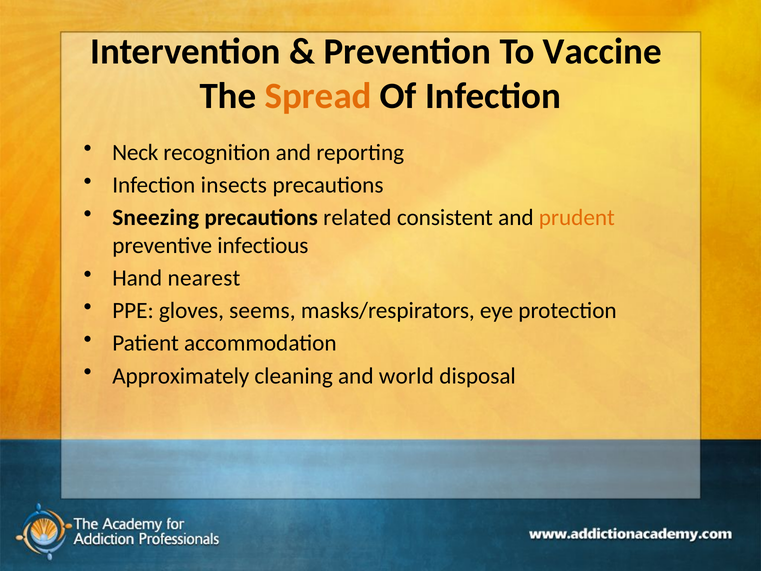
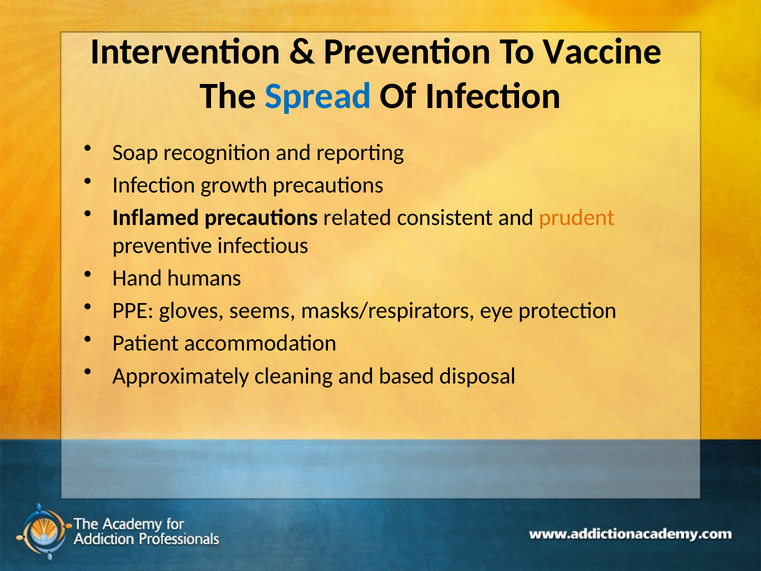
Spread colour: orange -> blue (318, 96)
Neck: Neck -> Soap (135, 153)
insects: insects -> growth (234, 185)
Sneezing: Sneezing -> Inflamed (156, 218)
nearest: nearest -> humans (204, 278)
world: world -> based (407, 376)
